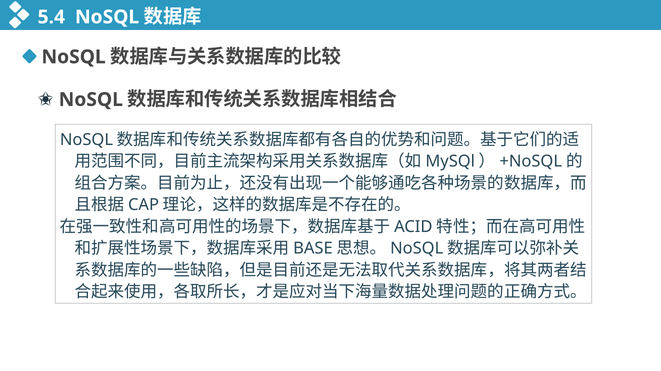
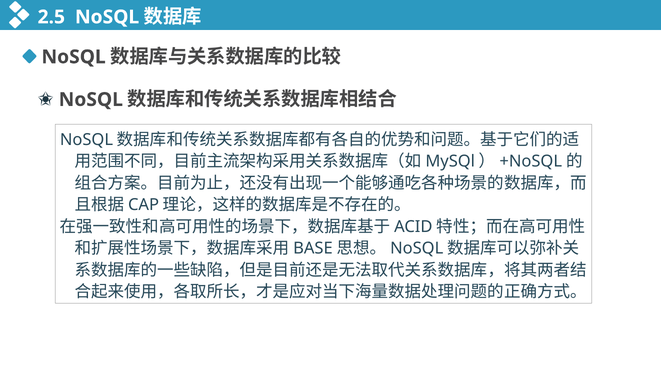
5.4: 5.4 -> 2.5 (51, 17)
